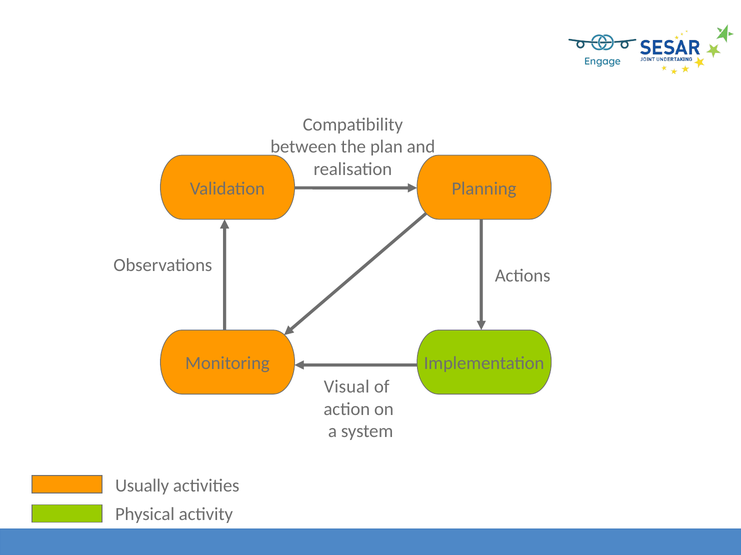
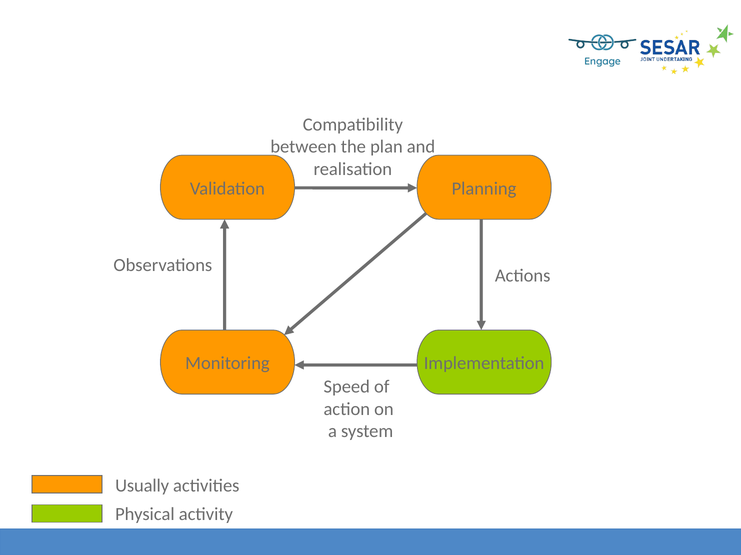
Visual: Visual -> Speed (347, 387)
